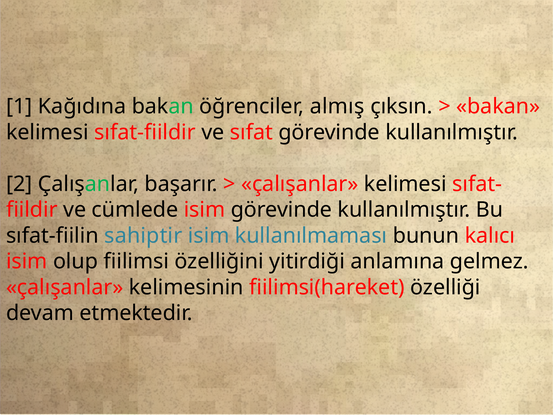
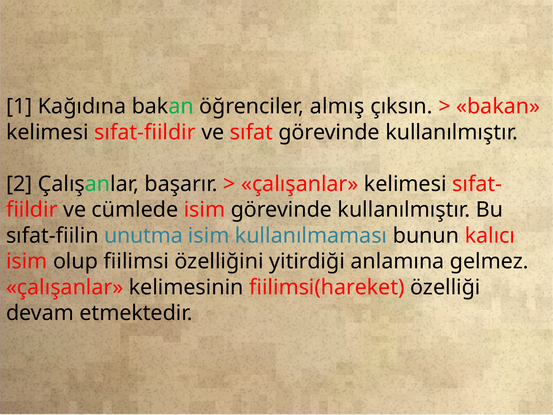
sahiptir: sahiptir -> unutma (143, 236)
